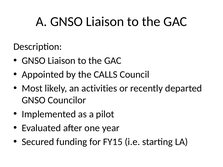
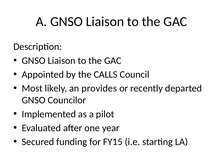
activities: activities -> provides (99, 88)
